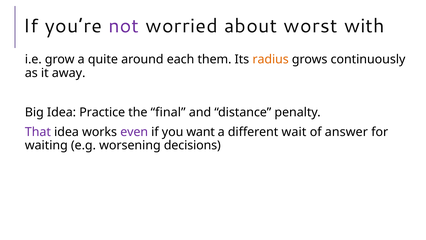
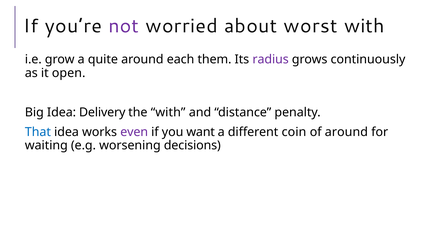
radius colour: orange -> purple (271, 59)
away: away -> open (69, 73)
Practice: Practice -> Delivery (102, 112)
the final: final -> with (168, 112)
That colour: purple -> blue (38, 132)
wait: wait -> coin (294, 132)
of answer: answer -> around (346, 132)
